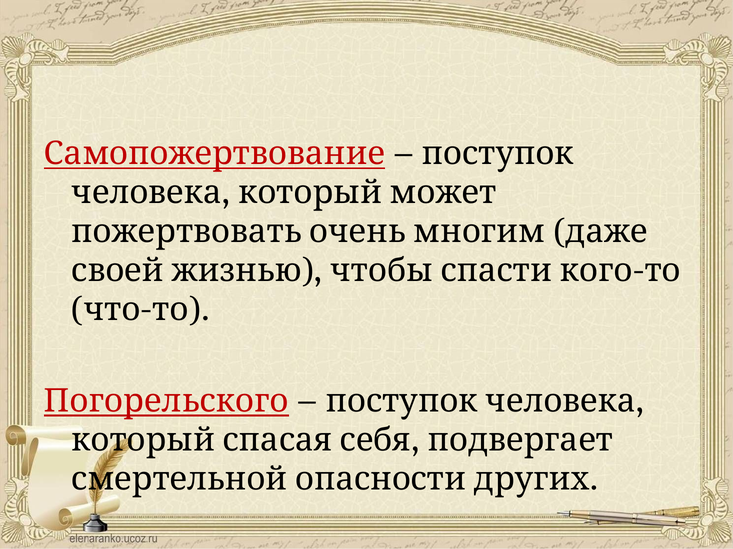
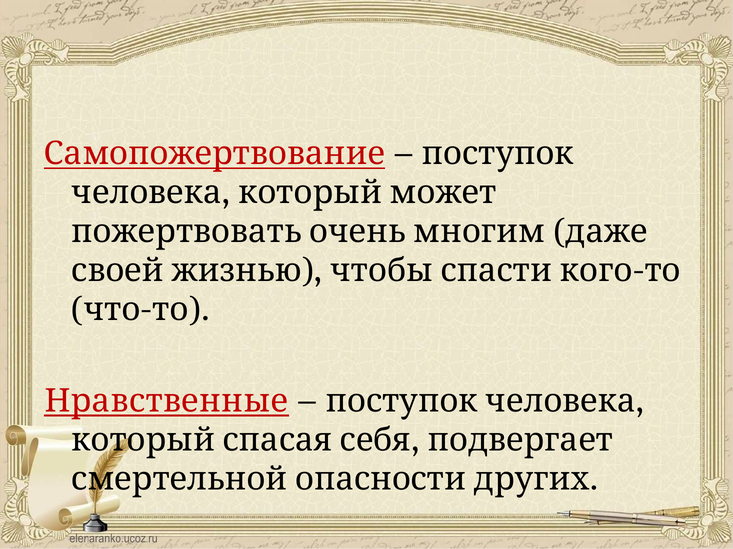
Погорельского: Погорельского -> Нравственные (166, 401)
